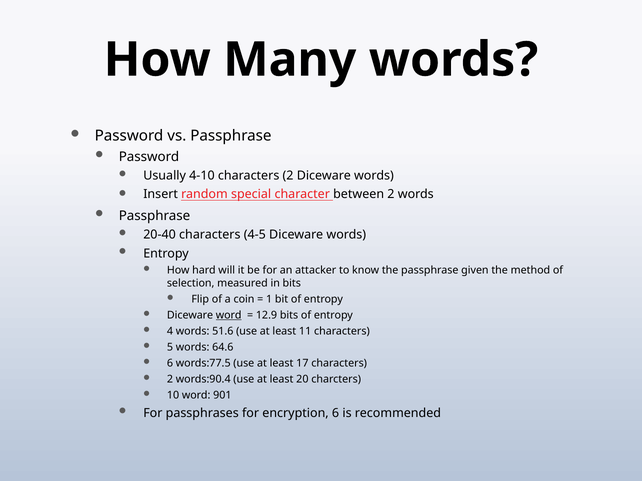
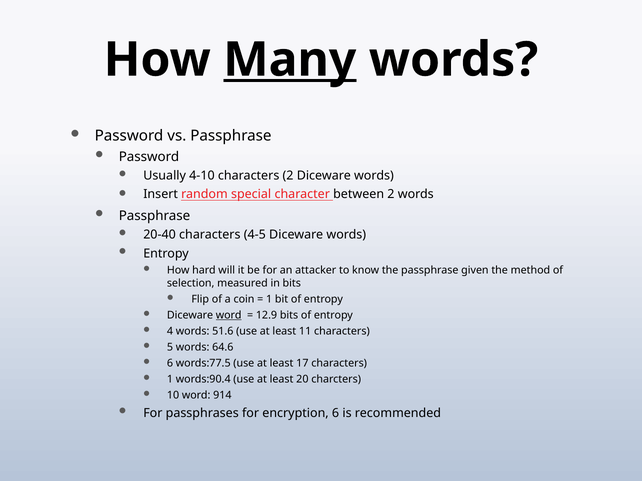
Many underline: none -> present (290, 60)
2: 2 -> 1 (170, 380)
901: 901 -> 914 (222, 396)
